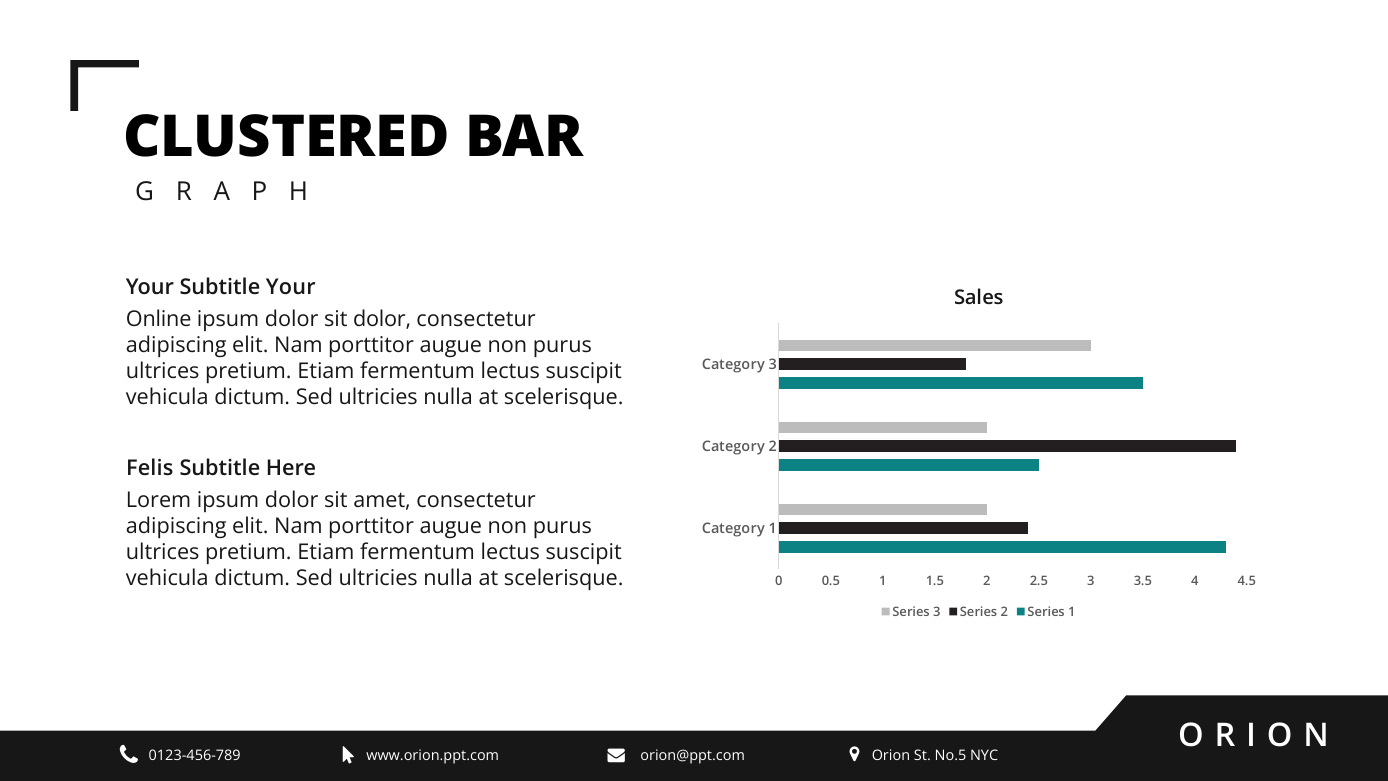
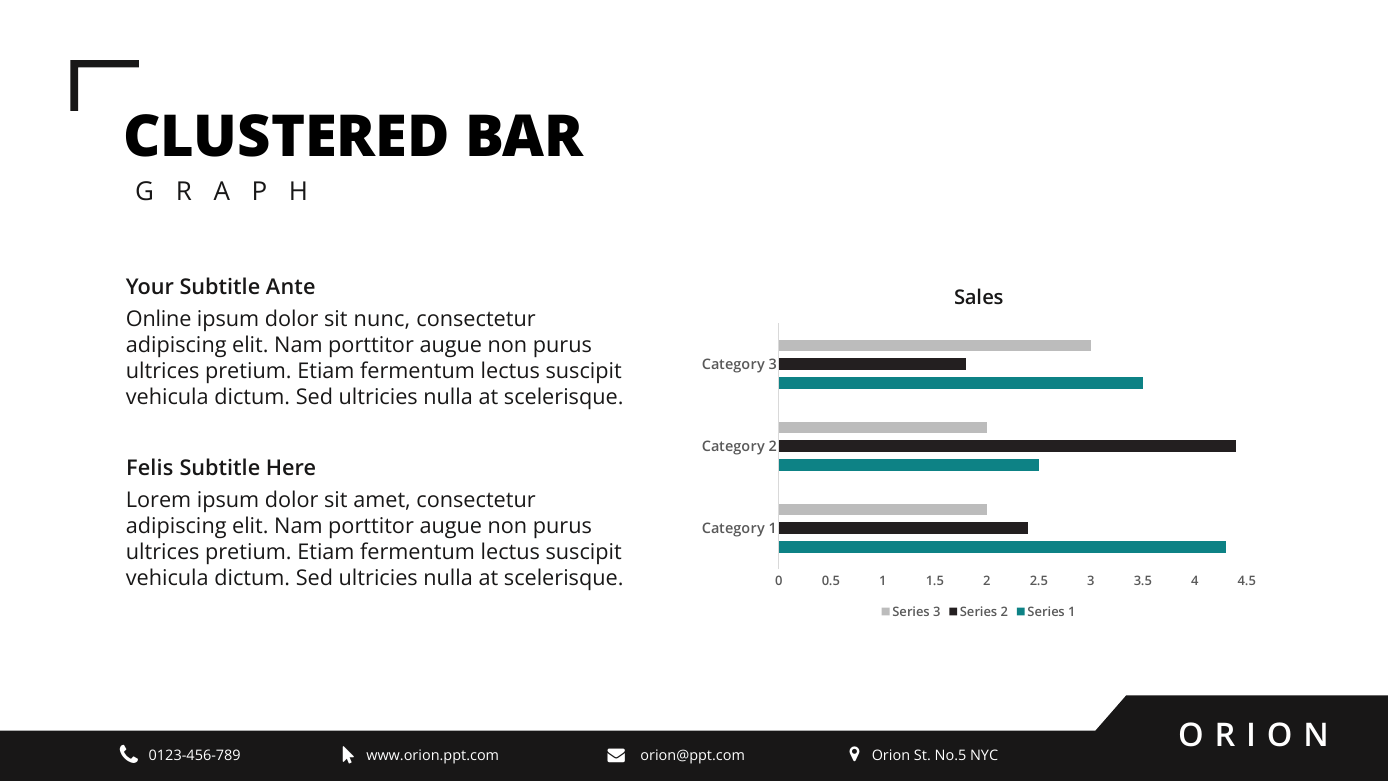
Subtitle Your: Your -> Ante (291, 288)
sit dolor: dolor -> nunc (382, 319)
